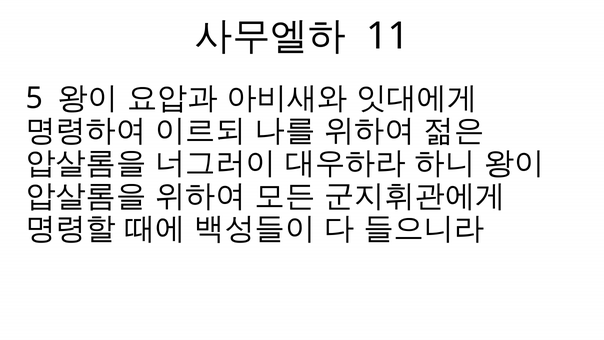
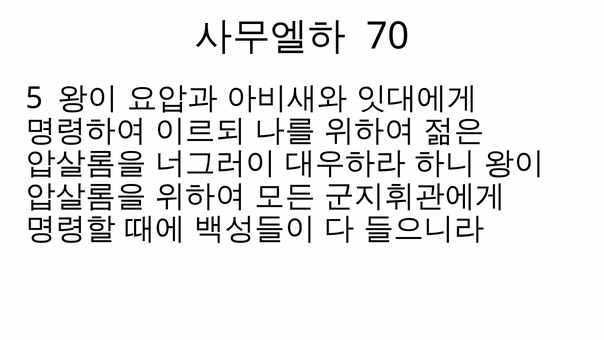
11: 11 -> 70 (388, 36)
